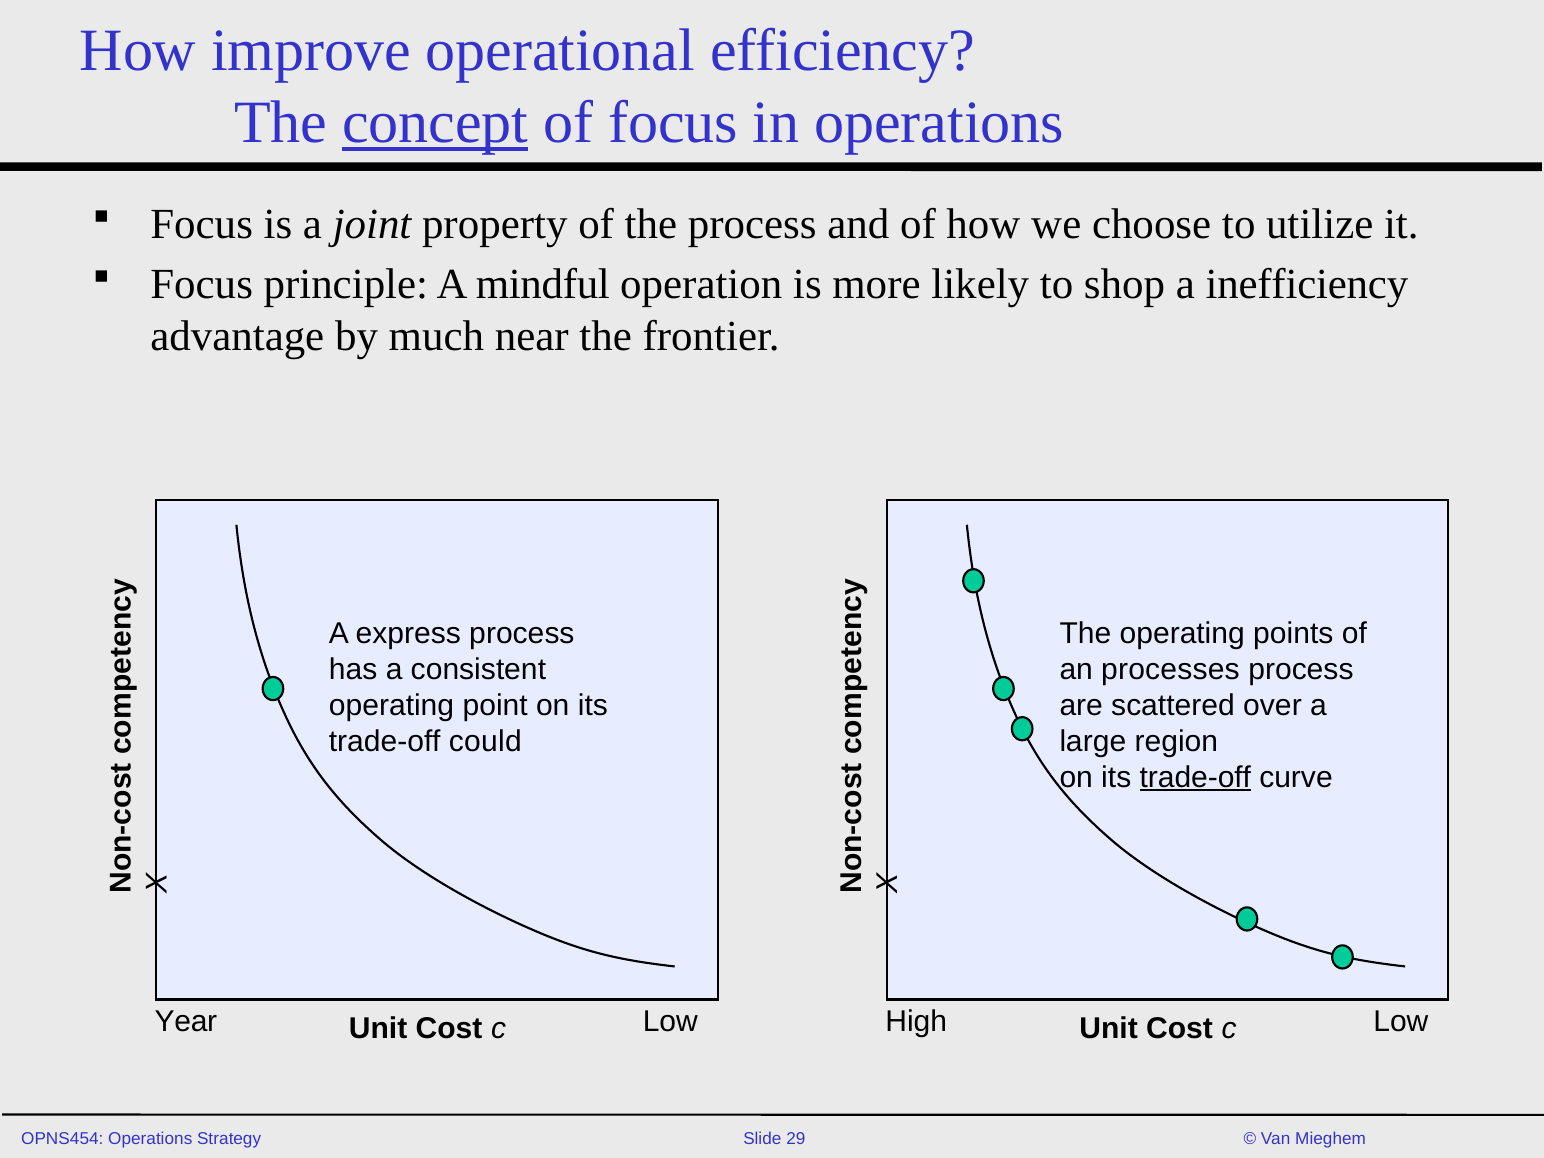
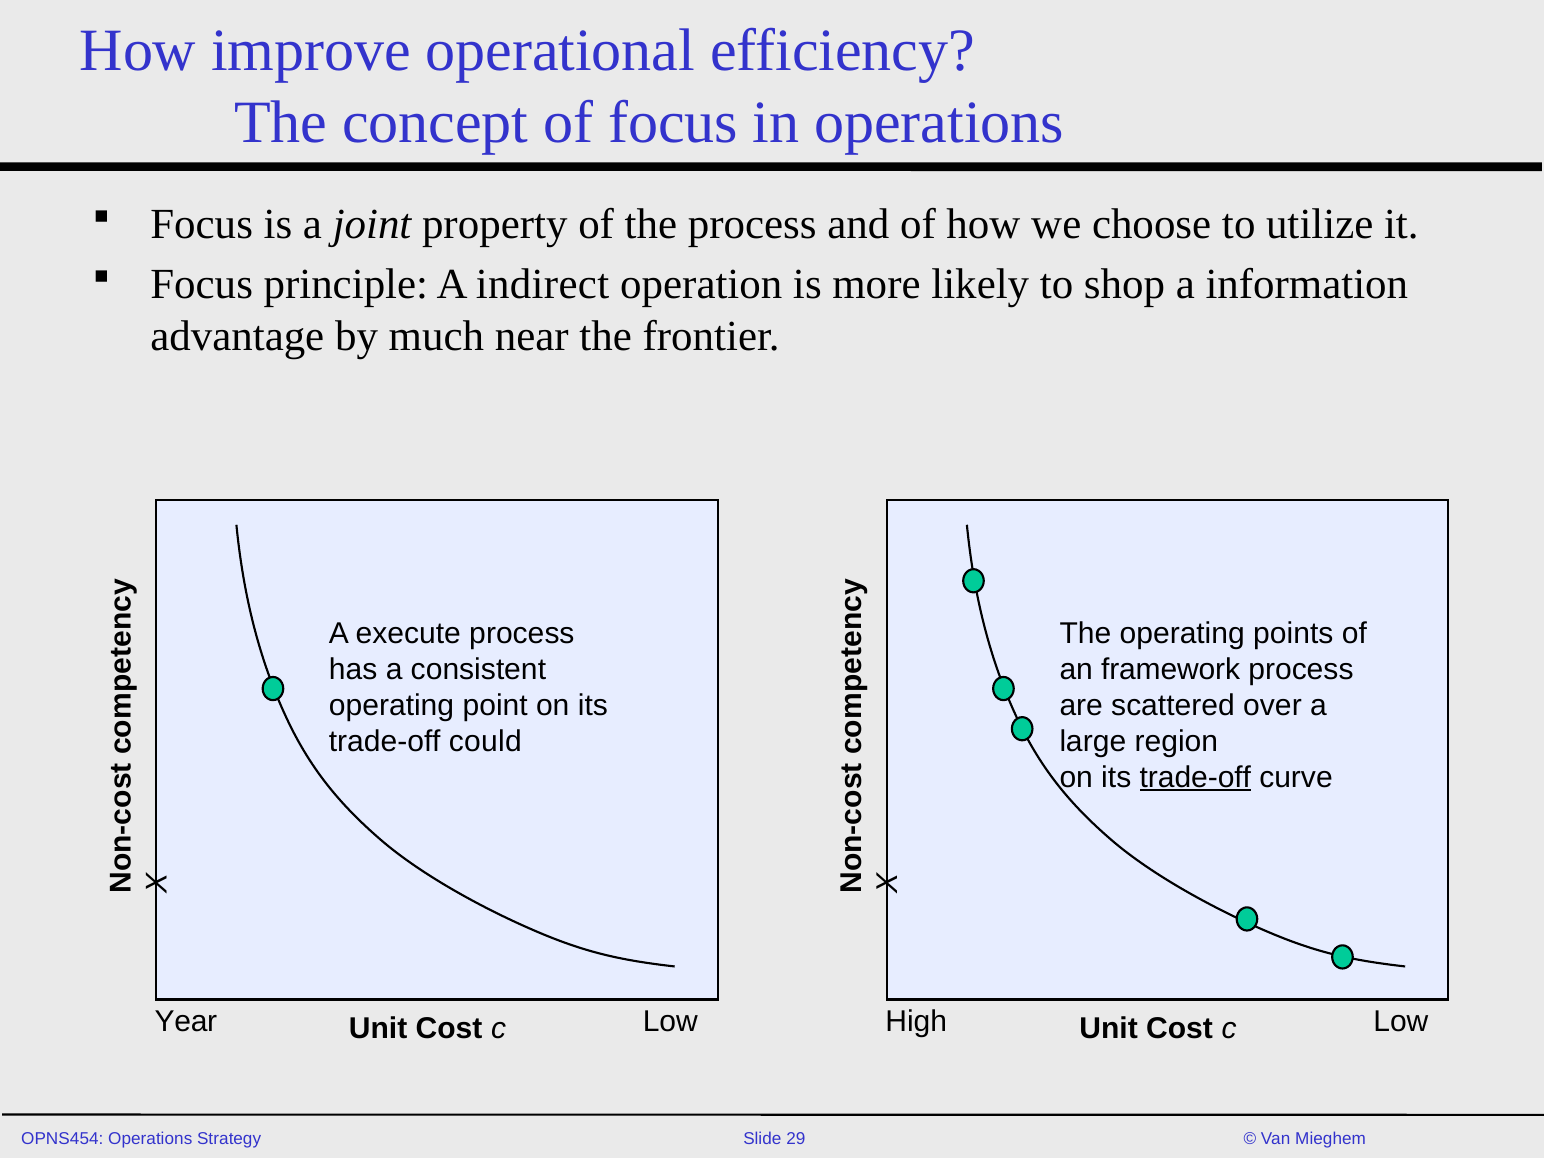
concept underline: present -> none (435, 123)
mindful: mindful -> indirect (543, 285)
inefficiency: inefficiency -> information (1307, 285)
express: express -> execute (408, 633)
processes: processes -> framework (1171, 669)
